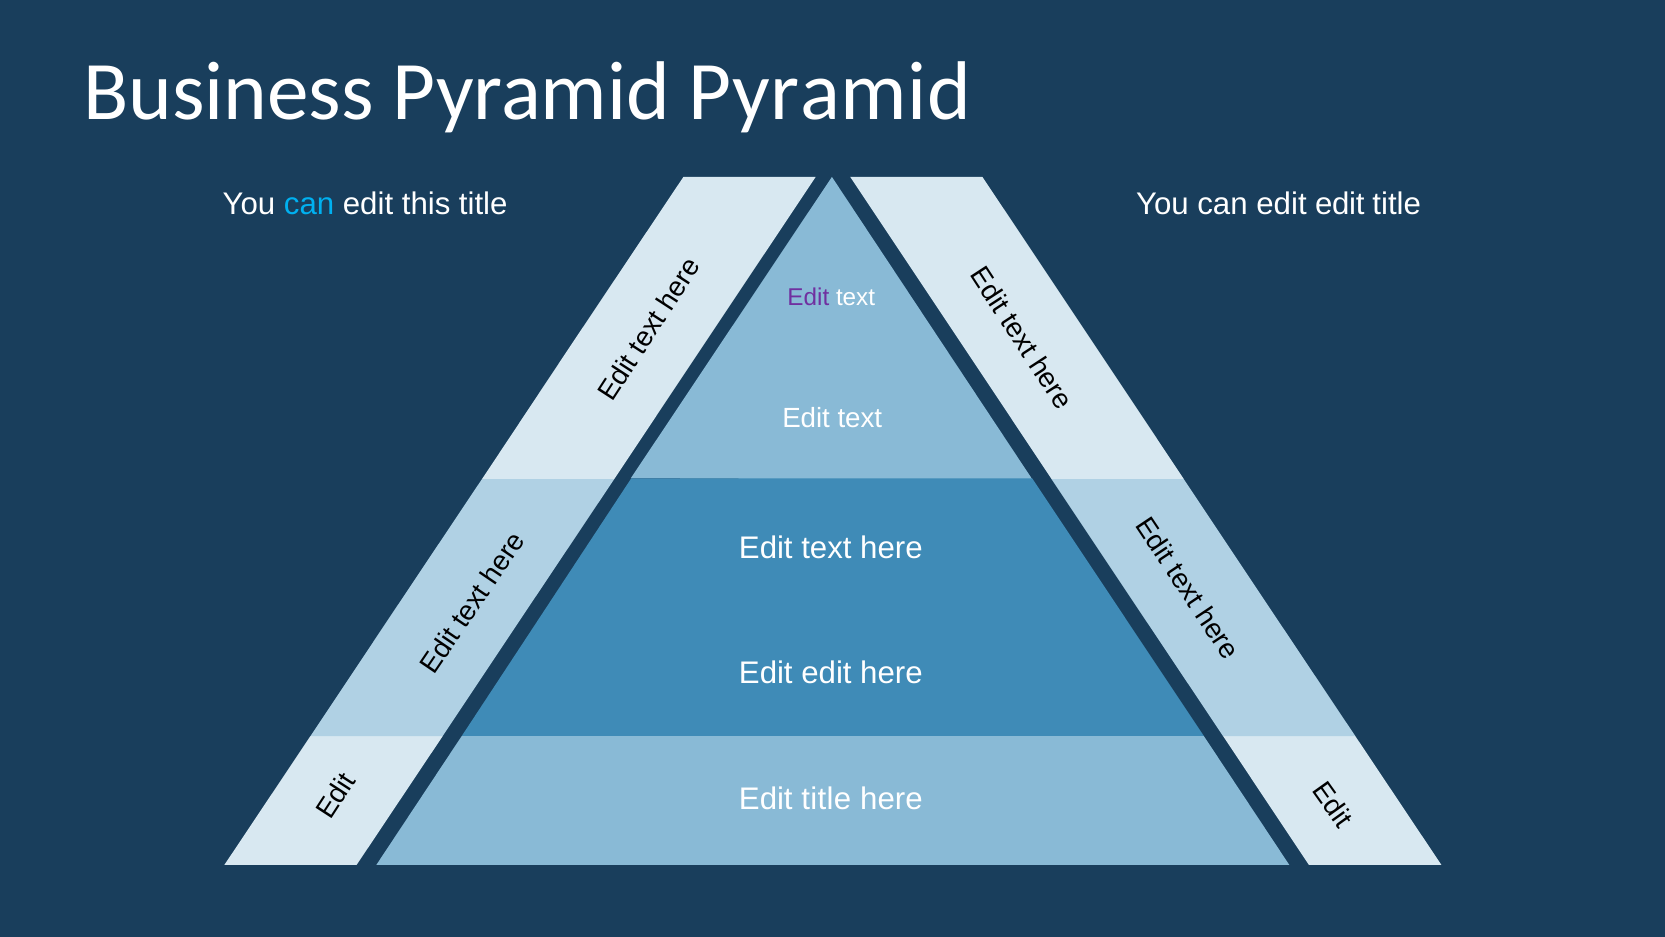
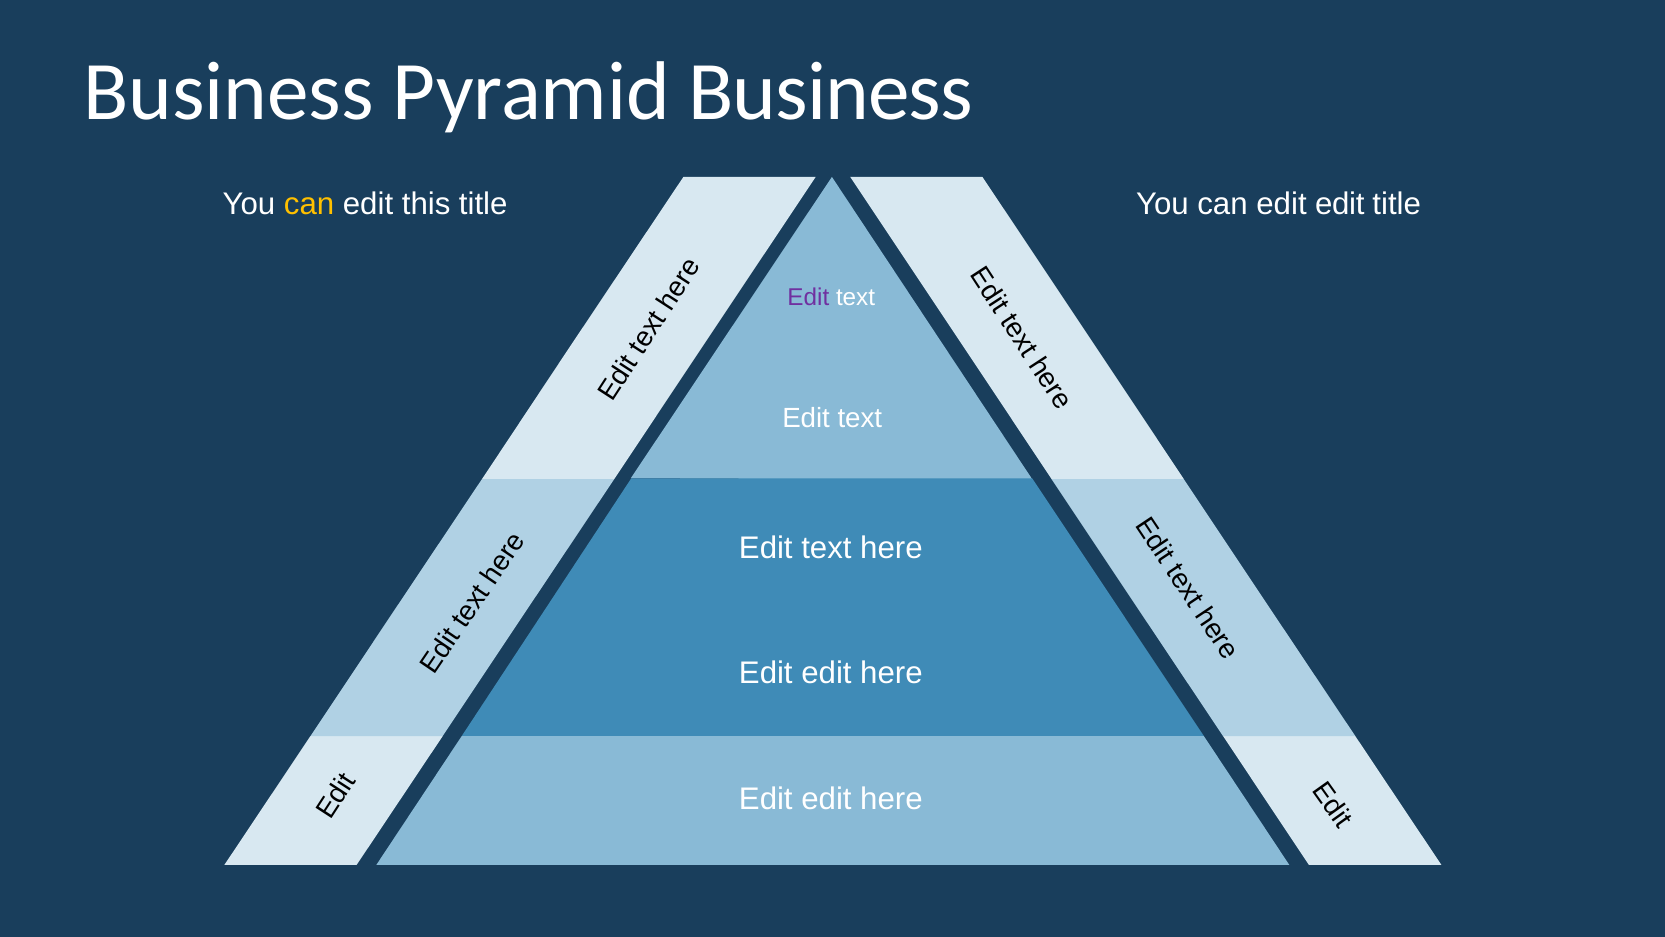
Pyramid Pyramid: Pyramid -> Business (831, 92)
can colour: light blue -> yellow (309, 204)
title: title -> edit (826, 799)
